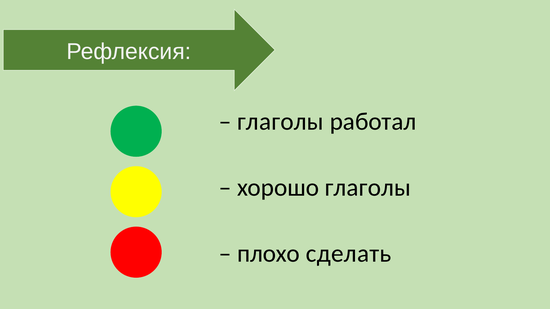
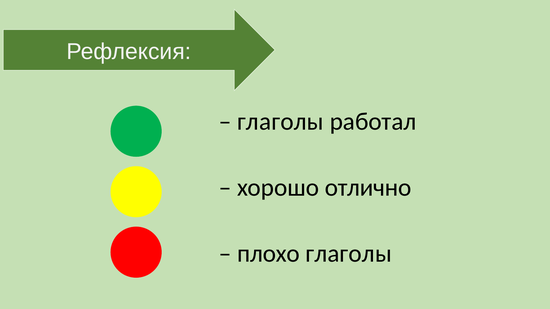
хорошо глаголы: глаголы -> отлично (368, 188)
плохо сделать: сделать -> глаголы (349, 254)
